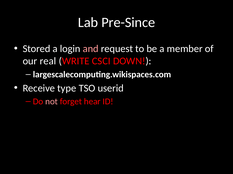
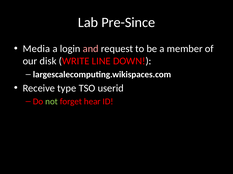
Stored: Stored -> Media (36, 49)
real: real -> disk (48, 61)
CSCI: CSCI -> LINE (101, 61)
not colour: pink -> light green (52, 102)
